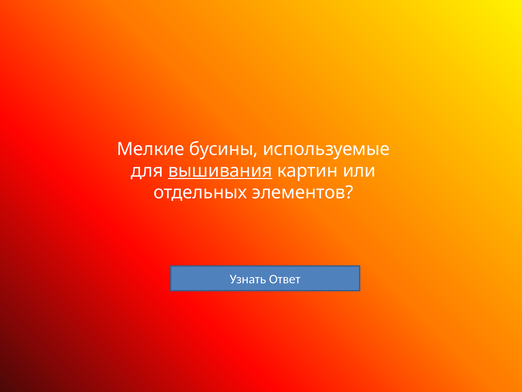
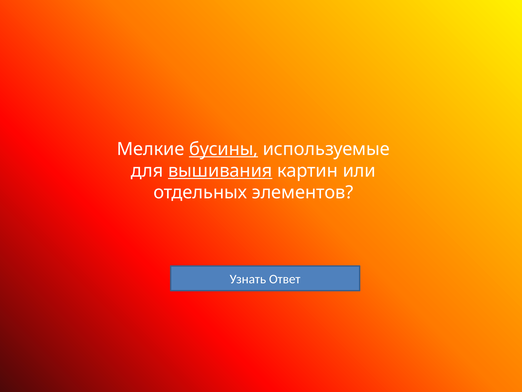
бусины underline: none -> present (224, 149)
